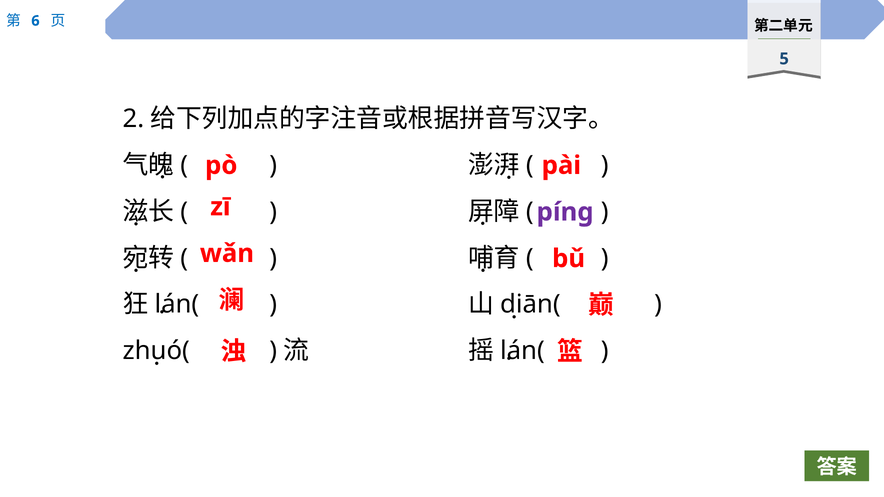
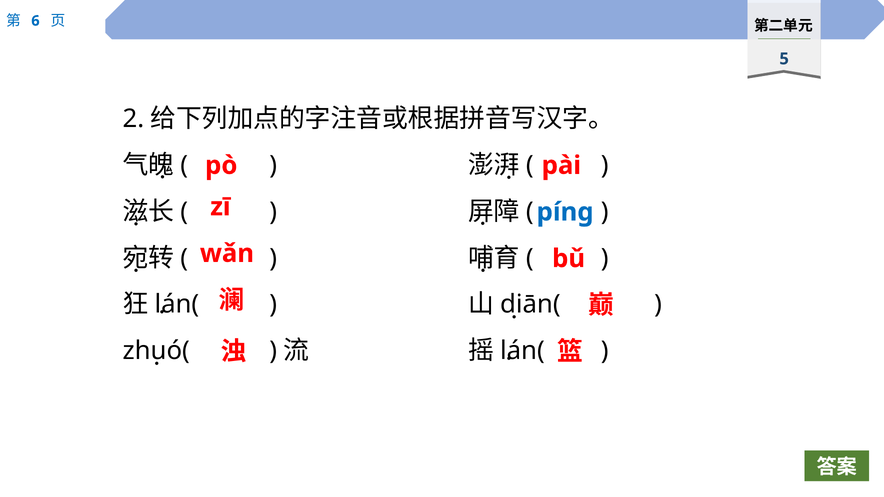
píng colour: purple -> blue (565, 212)
